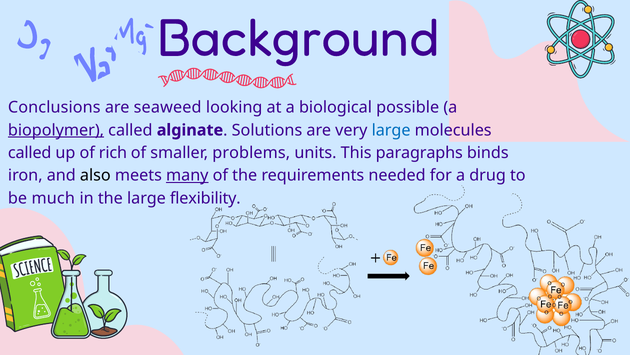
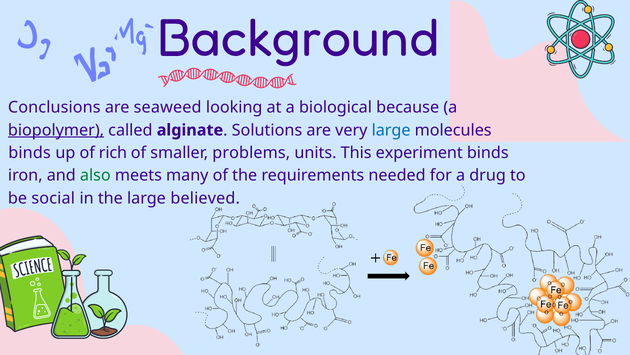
possible: possible -> because (408, 107)
called: called -> binds (30, 153)
paragraphs: paragraphs -> experiment (419, 153)
also colour: black -> green (95, 175)
many underline: present -> none (187, 175)
much: much -> social (53, 198)
flexibility: flexibility -> believed (205, 198)
